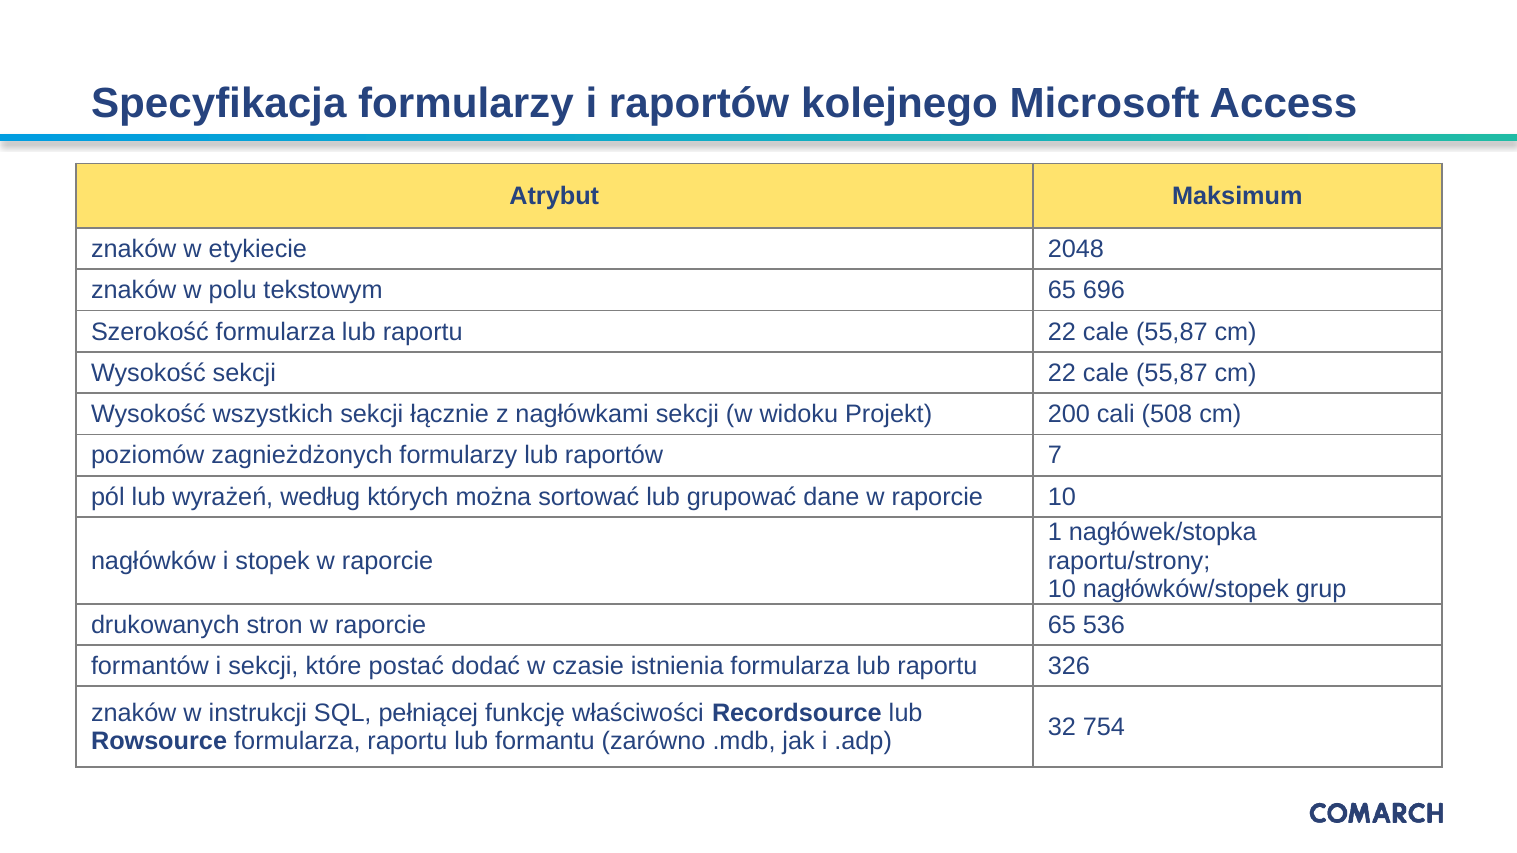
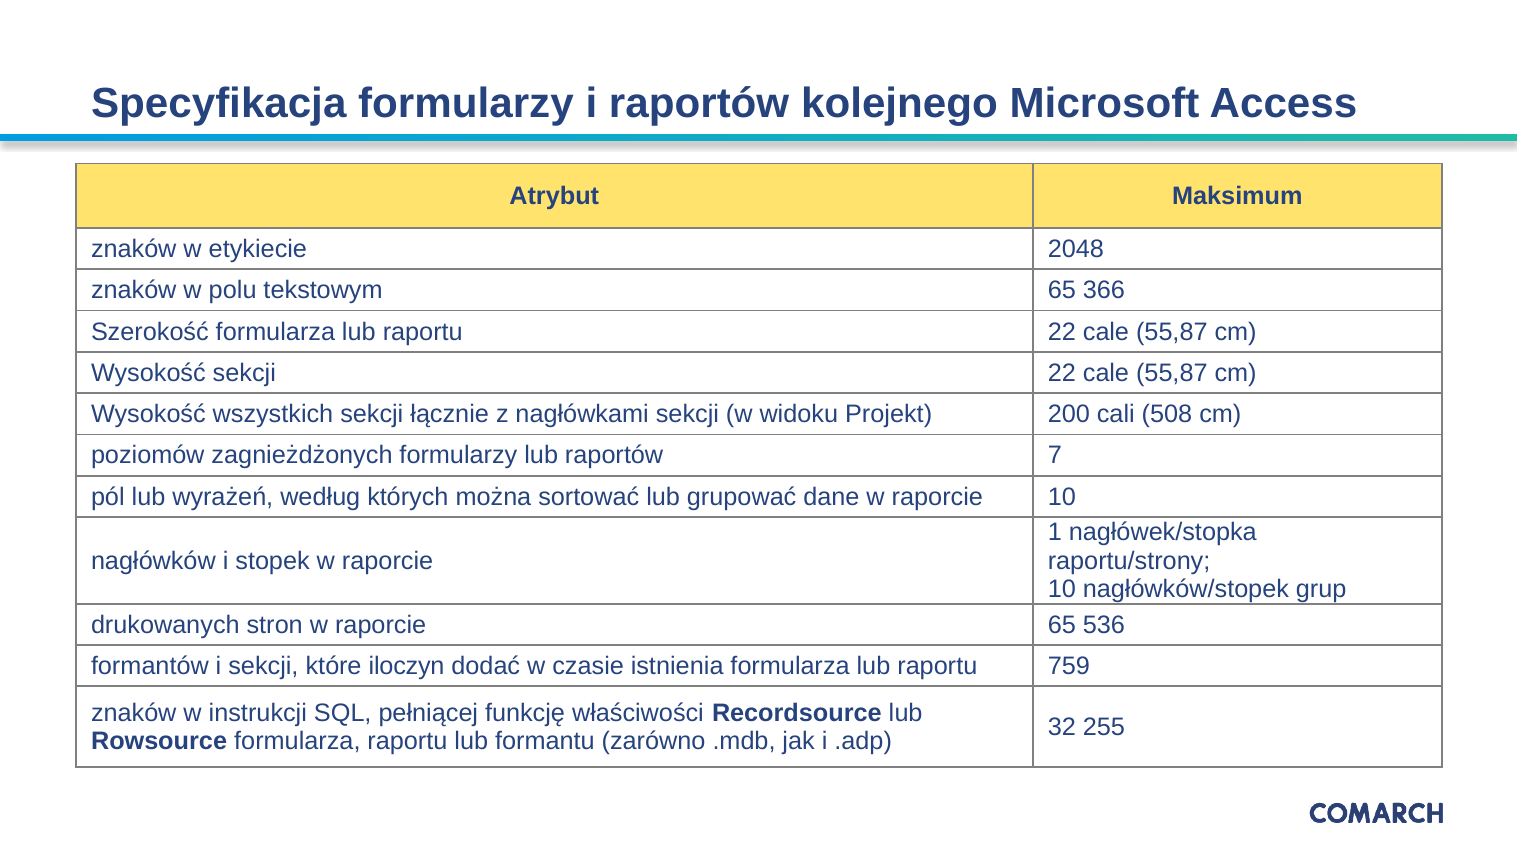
696: 696 -> 366 (1104, 291)
postać: postać -> iloczyn (407, 666)
326: 326 -> 759 (1069, 666)
754: 754 -> 255 (1104, 727)
